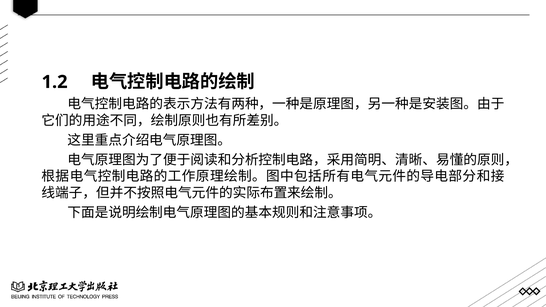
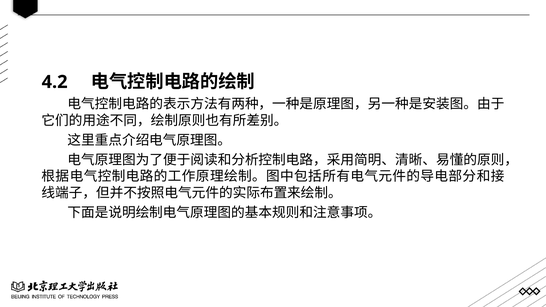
1.2: 1.2 -> 4.2 (55, 82)
